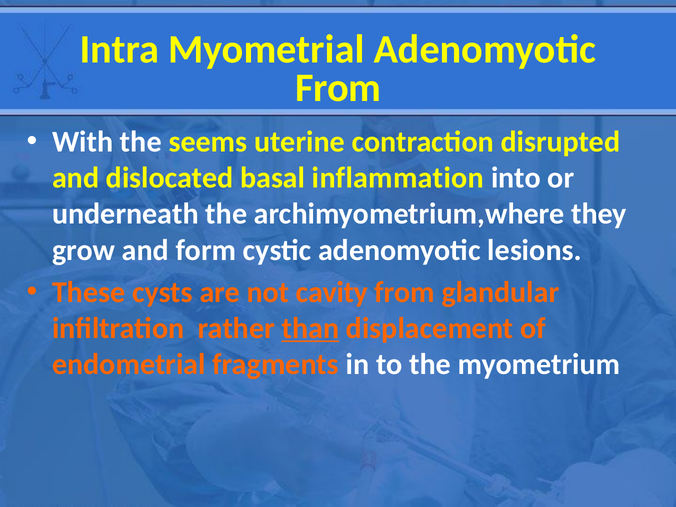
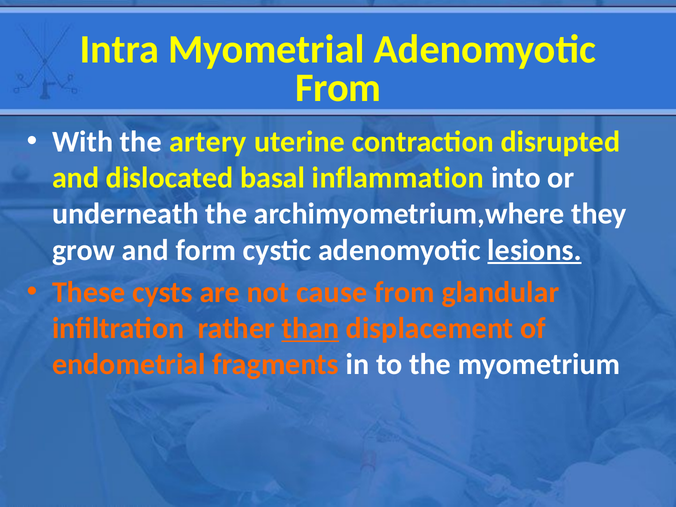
seems: seems -> artery (208, 142)
lesions underline: none -> present (535, 250)
cavity: cavity -> cause (332, 292)
